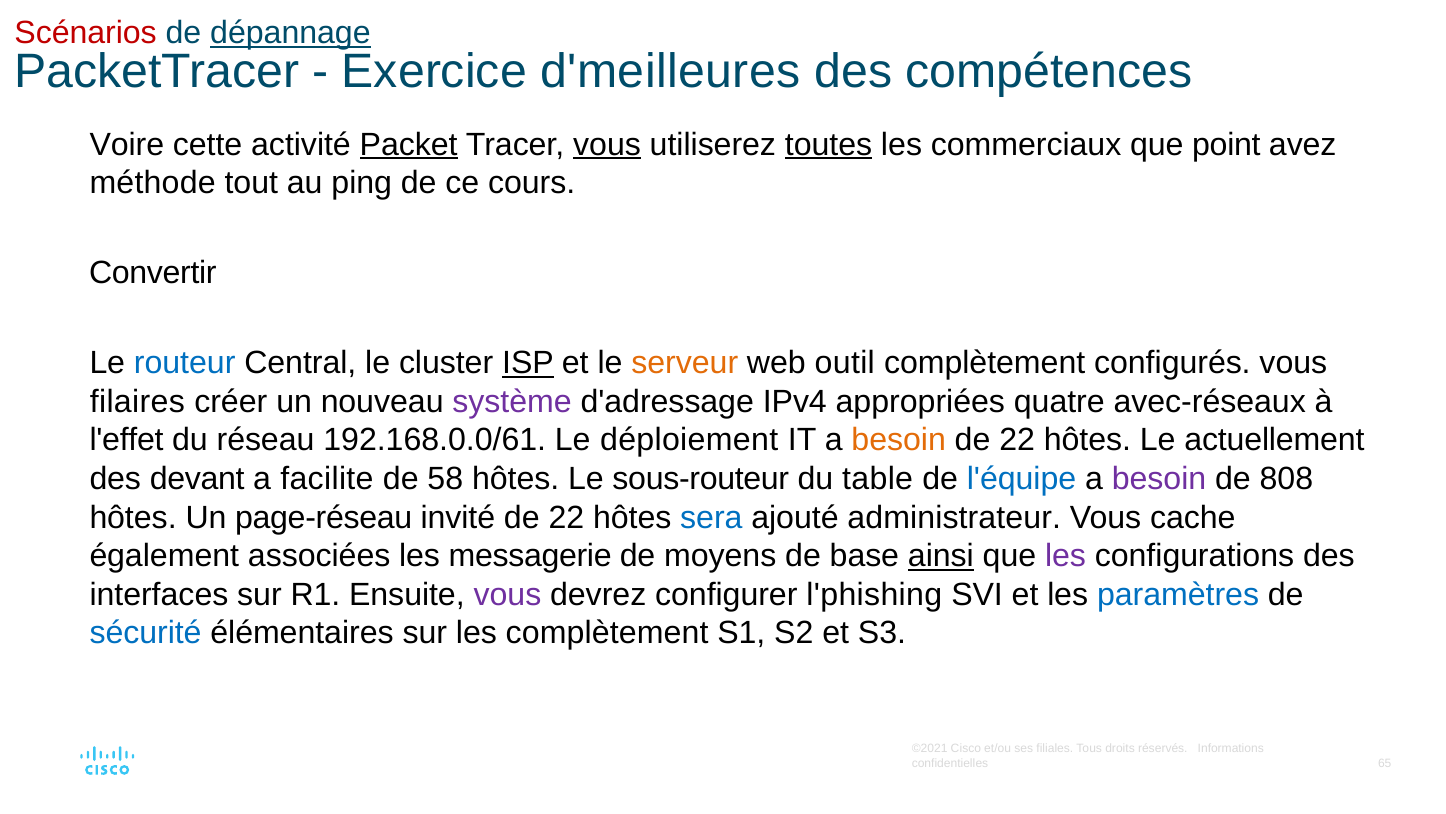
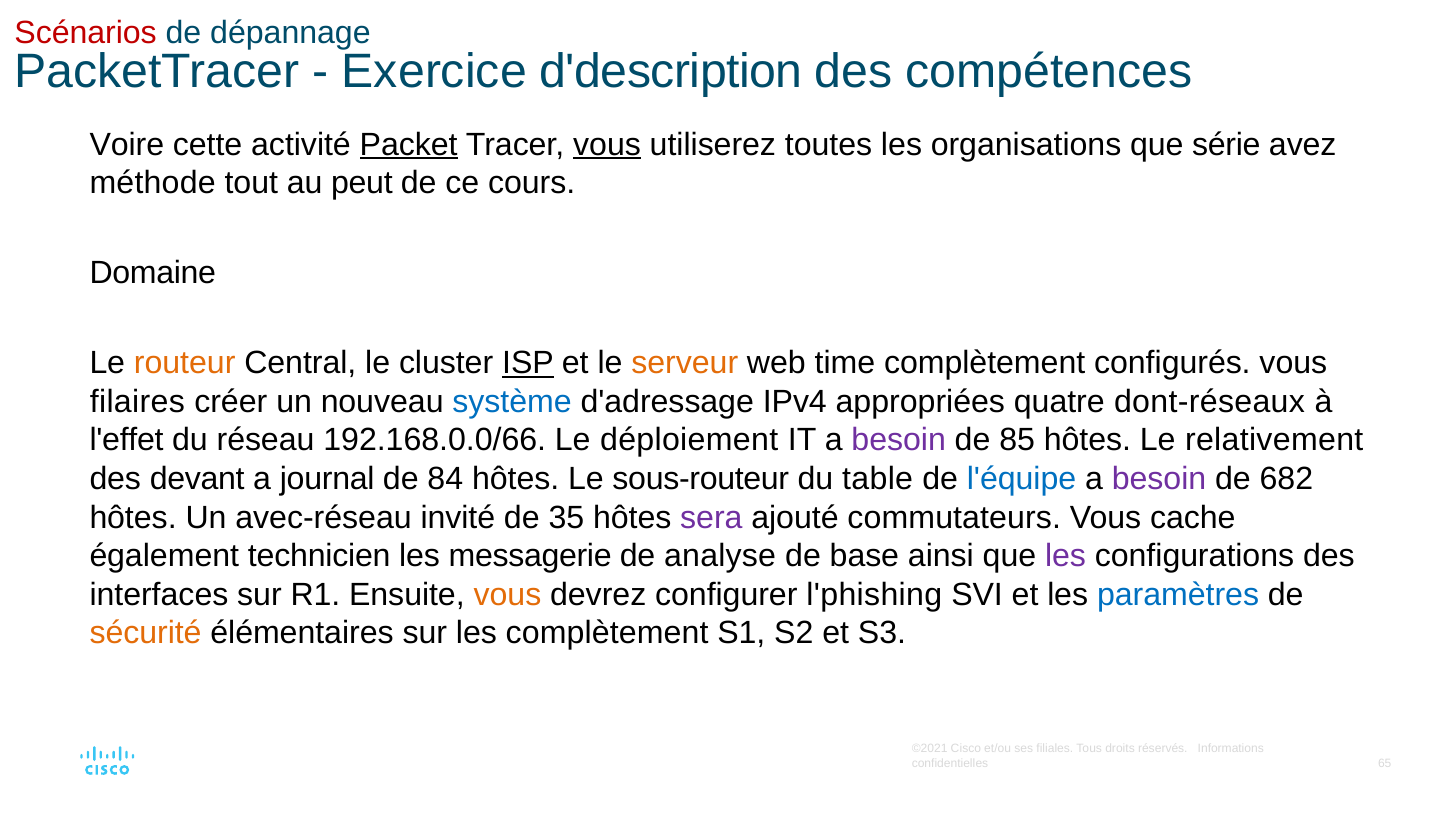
dépannage underline: present -> none (290, 33)
d'meilleures: d'meilleures -> d'description (671, 71)
toutes underline: present -> none (829, 144)
commerciaux: commerciaux -> organisations (1026, 144)
point: point -> série (1226, 144)
ping: ping -> peut (362, 183)
Convertir: Convertir -> Domaine (153, 273)
routeur colour: blue -> orange (185, 363)
outil: outil -> time (845, 363)
système colour: purple -> blue (512, 401)
avec-réseaux: avec-réseaux -> dont-réseaux (1210, 401)
192.168.0.0/61: 192.168.0.0/61 -> 192.168.0.0/66 (435, 440)
besoin colour: orange -> purple (899, 440)
22: 22 -> 85 (1017, 440)
actuellement: actuellement -> relativement (1274, 440)
facilite: facilite -> journal (327, 479)
58: 58 -> 84 (445, 479)
808: 808 -> 682 (1286, 479)
page-réseau: page-réseau -> avec-réseau (324, 517)
invité de 22: 22 -> 35 (566, 517)
sera colour: blue -> purple (711, 517)
administrateur: administrateur -> commutateurs (954, 517)
associées: associées -> technicien (319, 556)
moyens: moyens -> analyse (720, 556)
ainsi underline: present -> none (941, 556)
vous colour: purple -> orange (507, 594)
sécurité colour: blue -> orange (146, 633)
